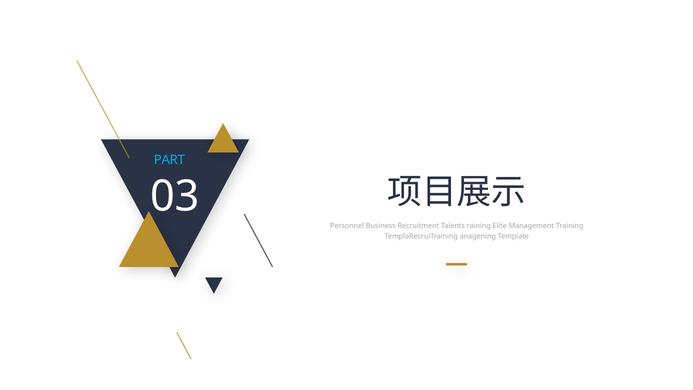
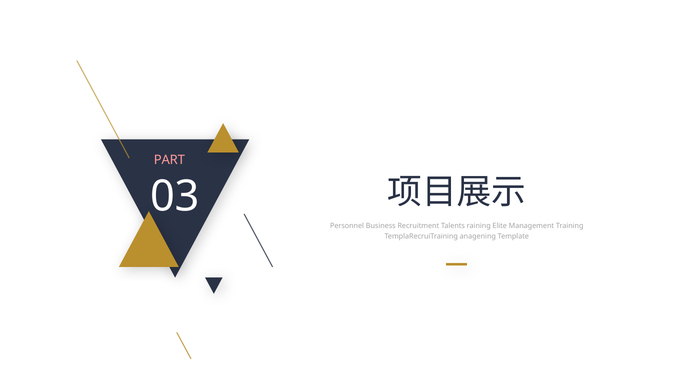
PART colour: light blue -> pink (169, 160)
